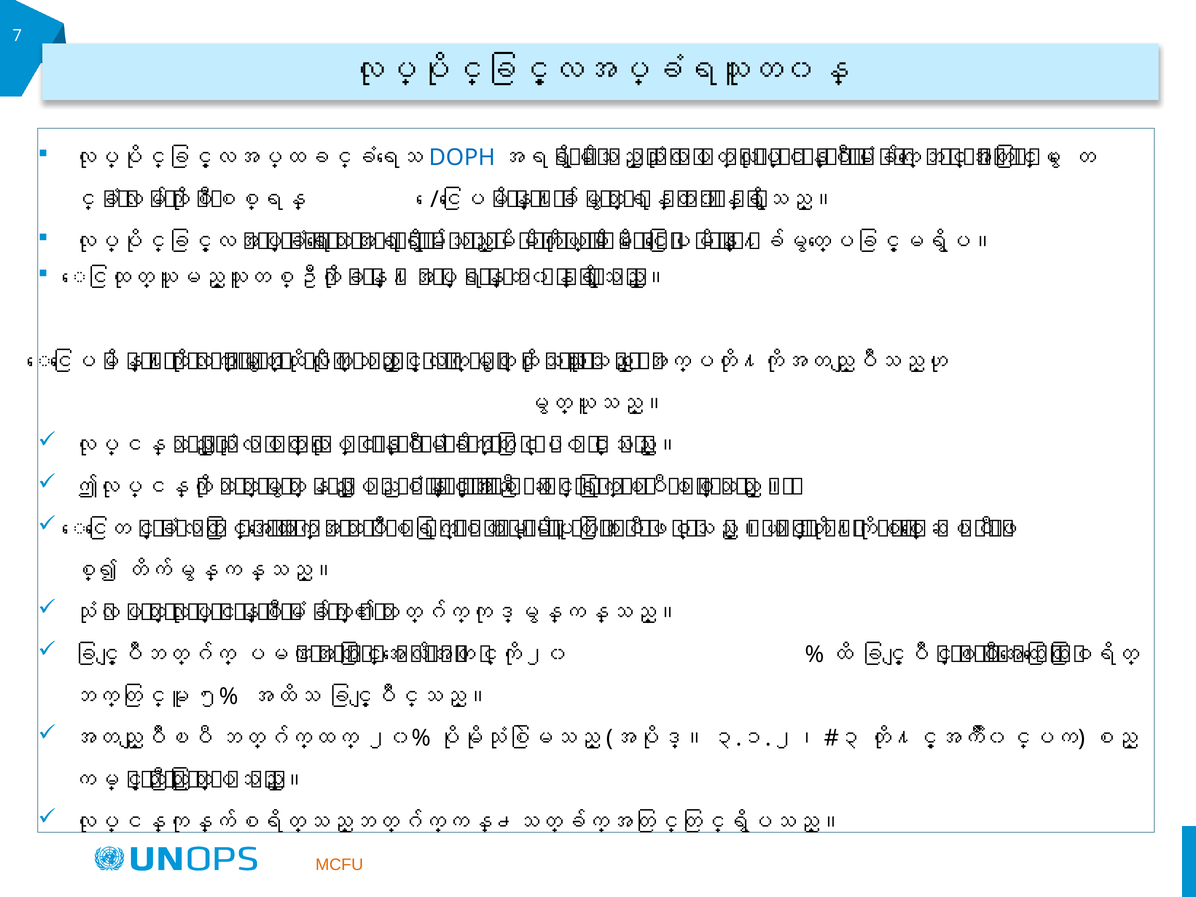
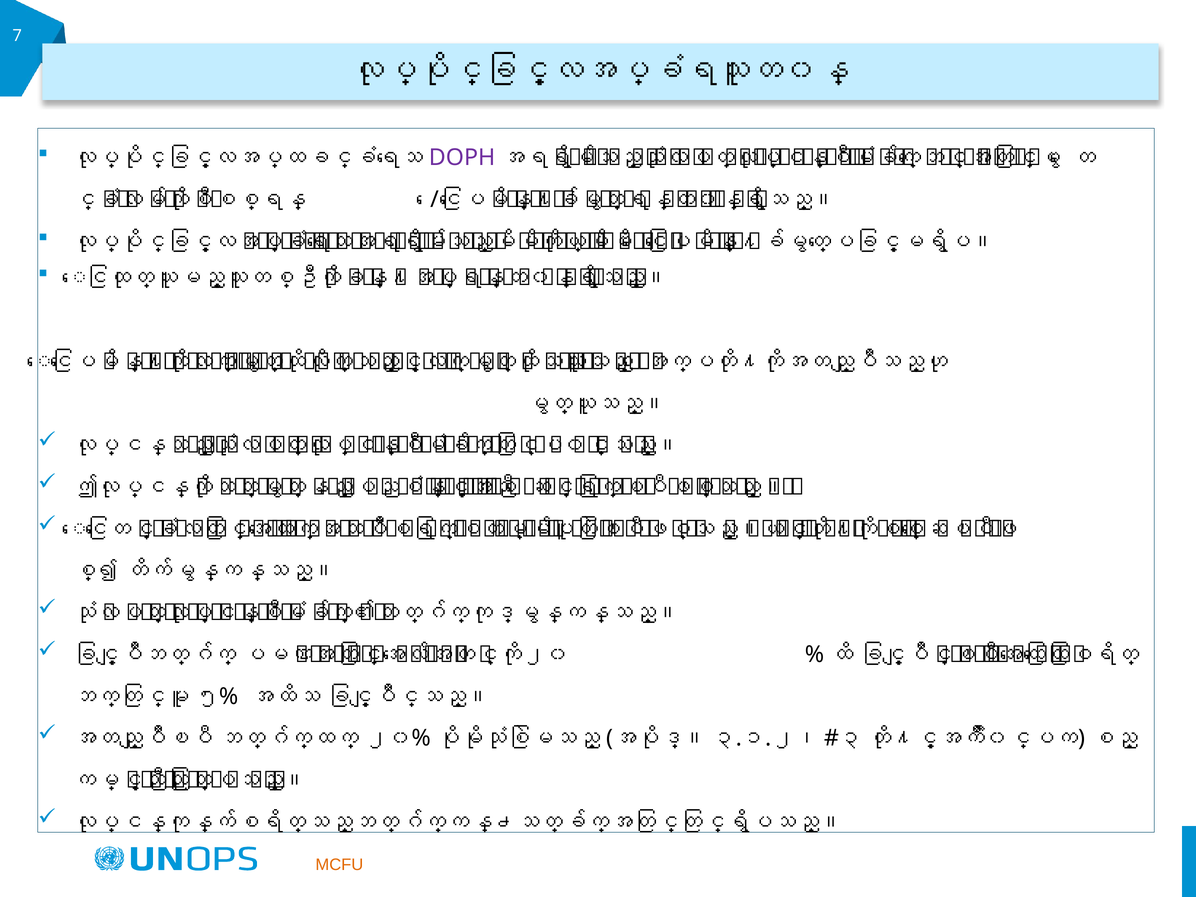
DOPH colour: blue -> purple (462, 158)
